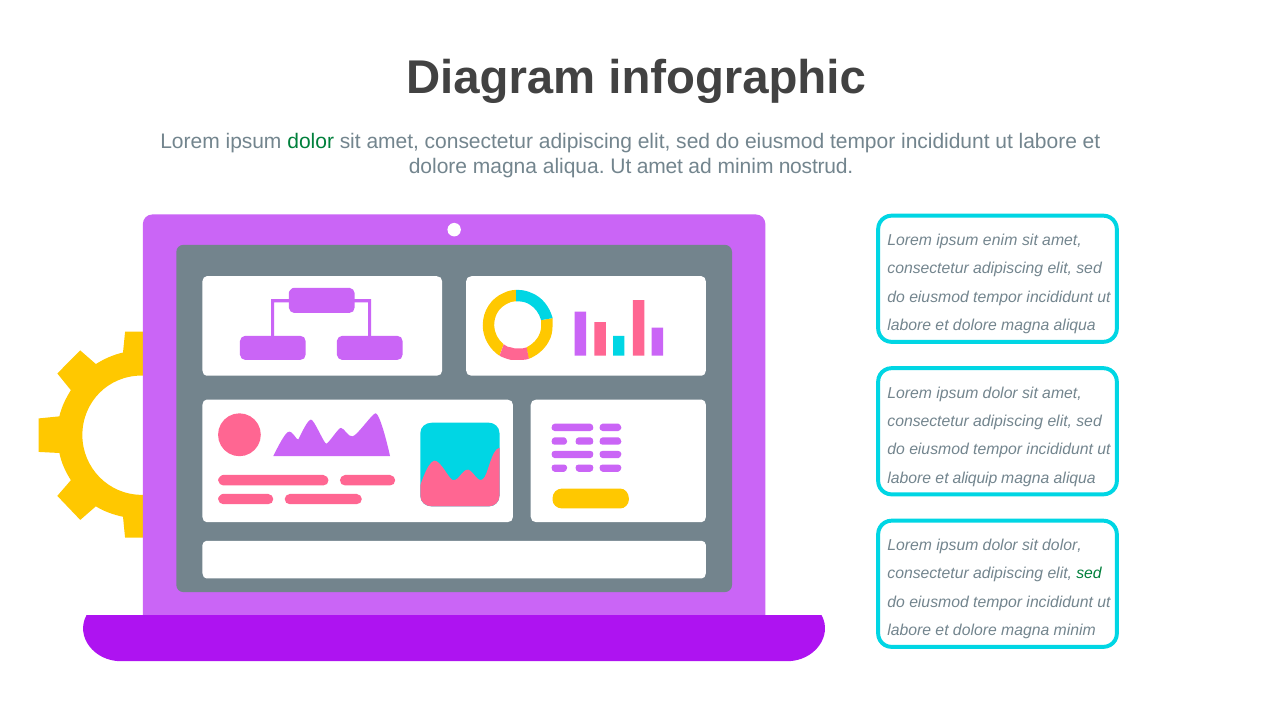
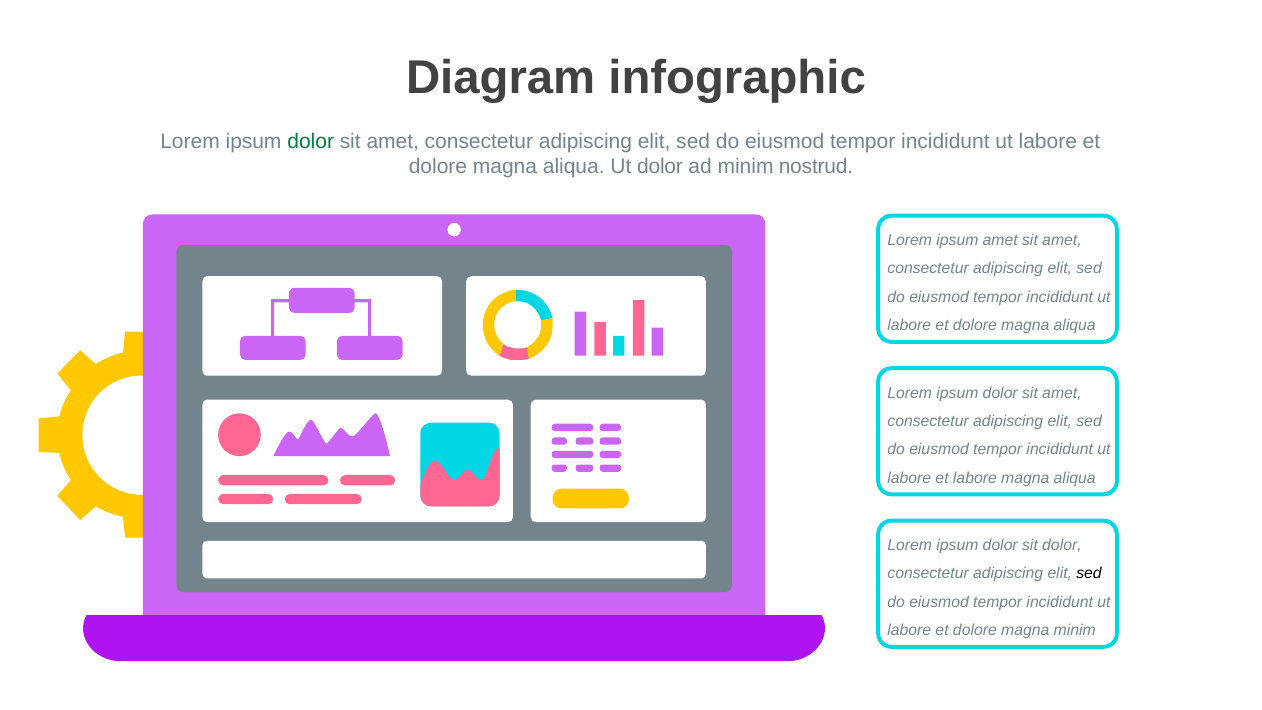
Ut amet: amet -> dolor (660, 167)
ipsum enim: enim -> amet (1000, 240)
et aliquip: aliquip -> labore (975, 478)
sed colour: green -> black (1089, 574)
